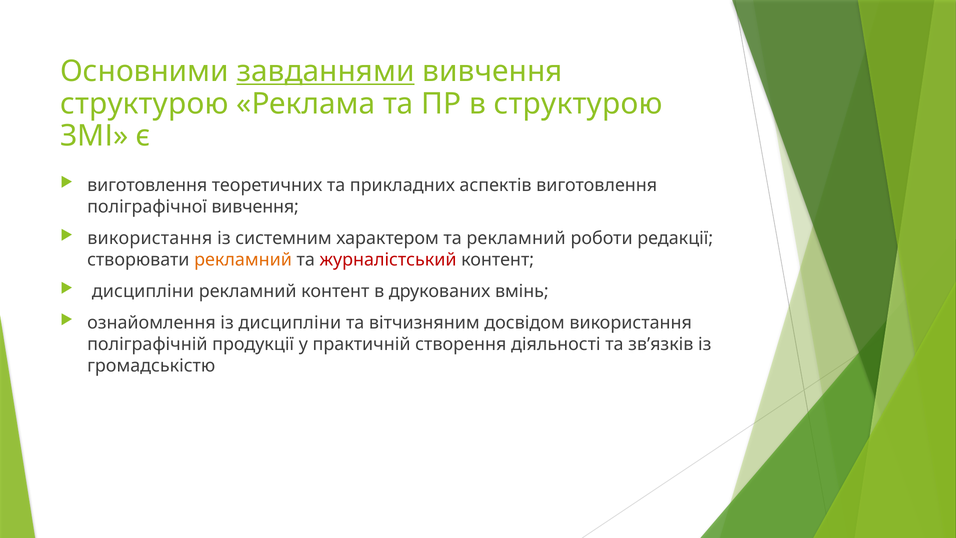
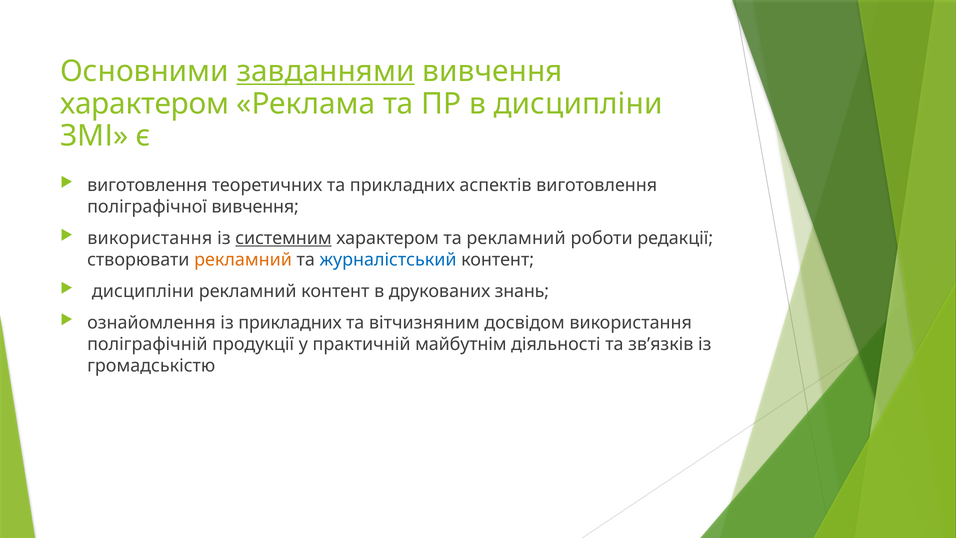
структурою: структурою -> характером (145, 104)
в структурою: структурою -> дисципліни (578, 104)
системним underline: none -> present (283, 238)
журналістський colour: red -> blue (388, 260)
вмінь: вмінь -> знань (522, 291)
із дисципліни: дисципліни -> прикладних (290, 322)
створення: створення -> майбутнім (461, 344)
